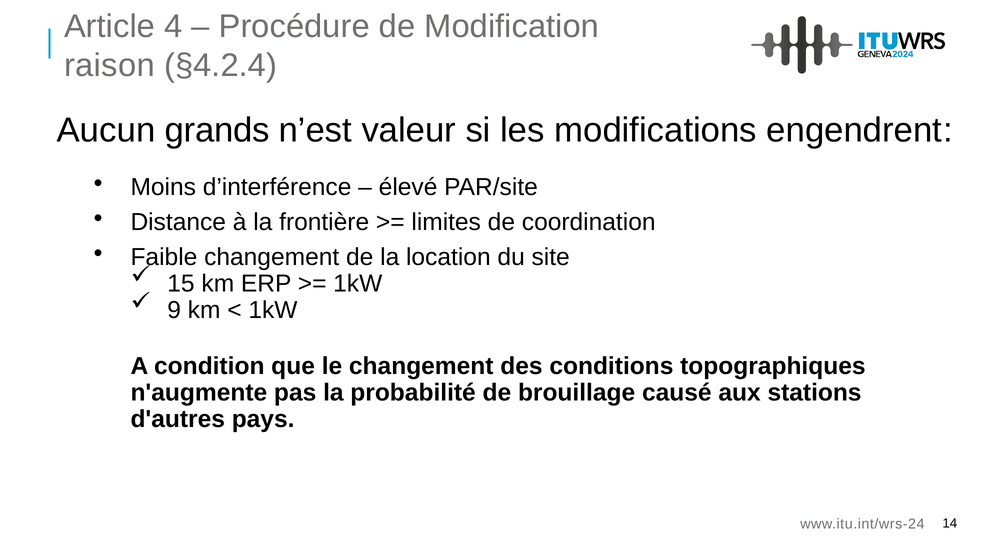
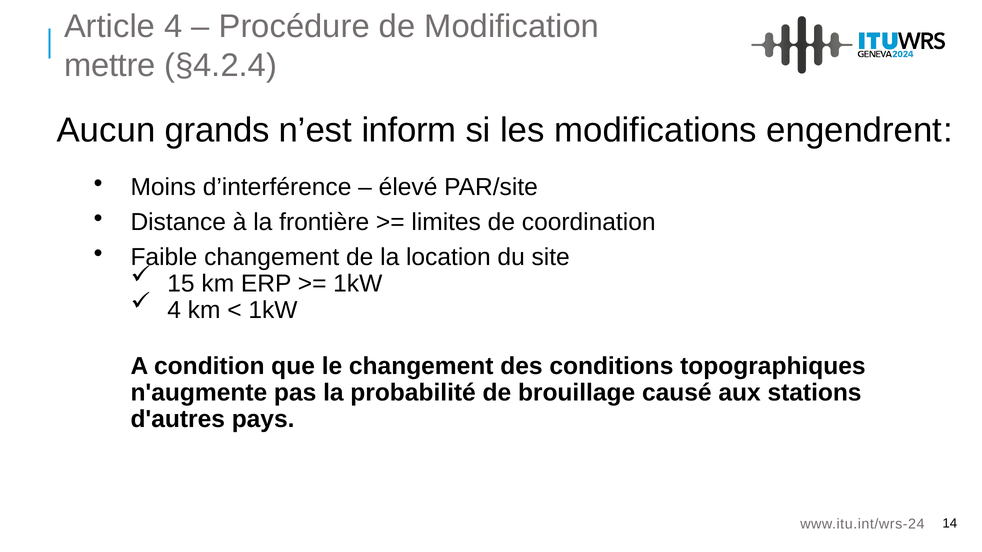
raison: raison -> mettre (110, 66)
valeur: valeur -> inform (409, 130)
9: 9 -> 4 (174, 310)
